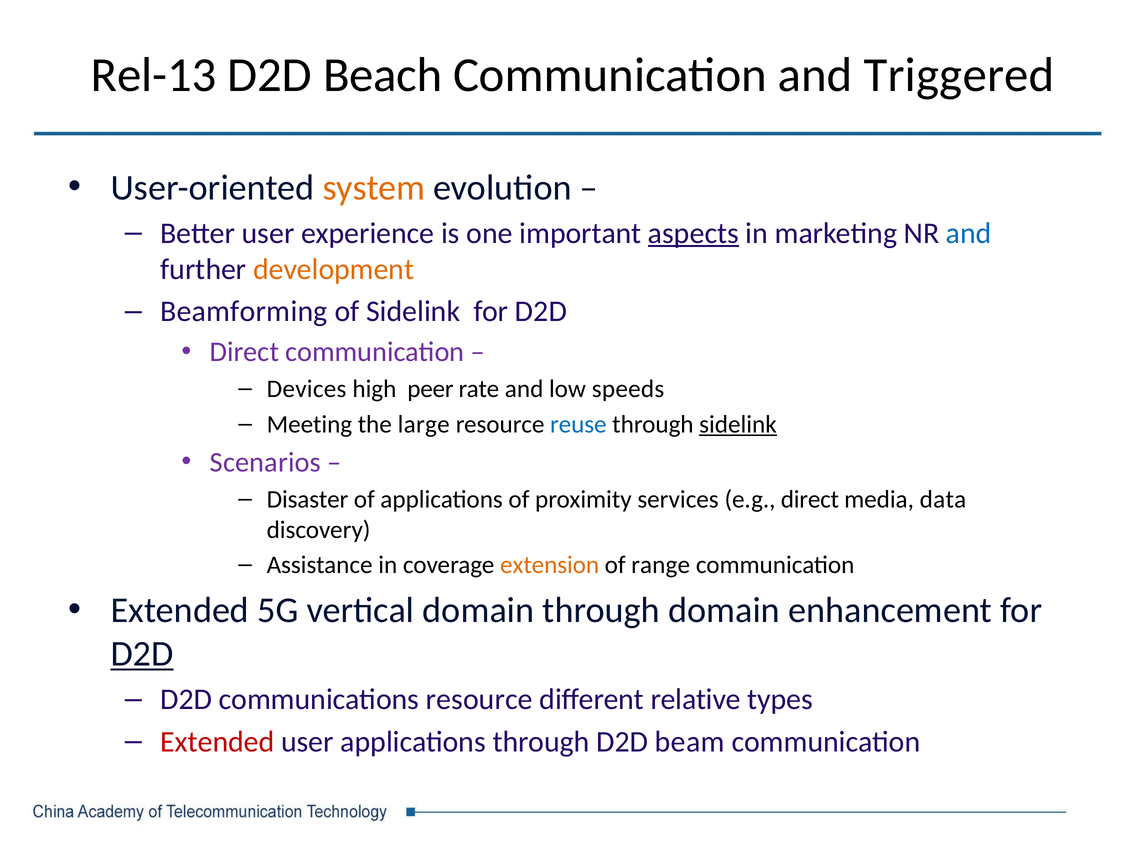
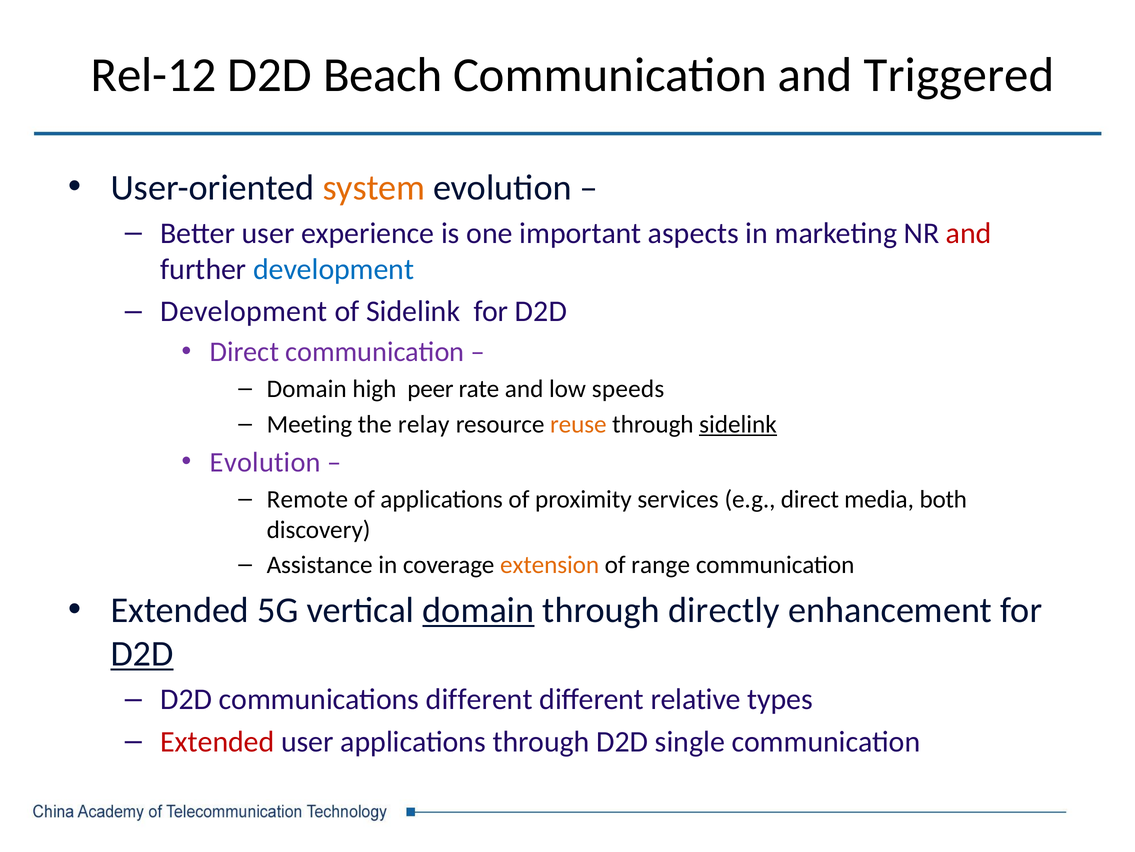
Rel-13: Rel-13 -> Rel-12 (154, 75)
aspects underline: present -> none (693, 233)
and colour: blue -> red (969, 233)
development colour: orange -> blue (334, 269)
Beamforming: Beamforming -> Development (244, 311)
Devices: Devices -> Domain (307, 389)
large: large -> relay (424, 424)
reuse colour: blue -> orange (578, 424)
Scenarios: Scenarios -> Evolution (265, 462)
Disaster: Disaster -> Remote (307, 499)
data: data -> both (943, 499)
domain underline: none -> present (478, 610)
through domain: domain -> directly (724, 610)
communications resource: resource -> different (479, 699)
beam: beam -> single (690, 741)
